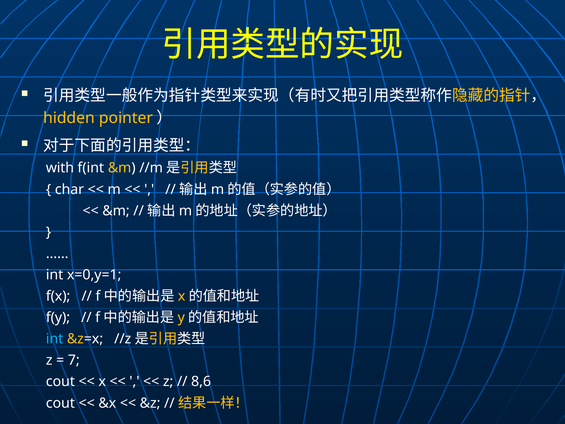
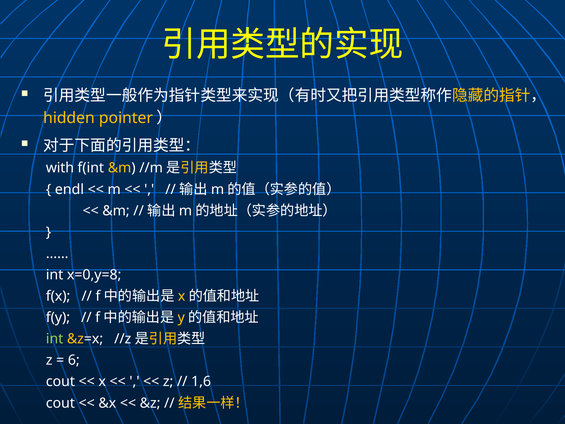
char: char -> endl (69, 189)
x=0,y=1: x=0,y=1 -> x=0,y=8 (94, 275)
int colour: light blue -> light green (55, 339)
7: 7 -> 6 (74, 360)
8,6: 8,6 -> 1,6 (201, 381)
